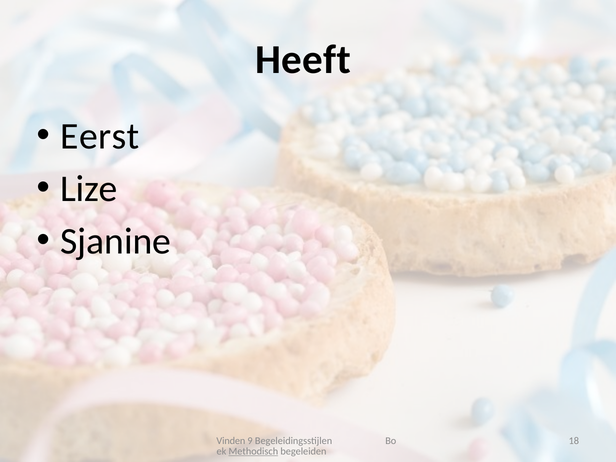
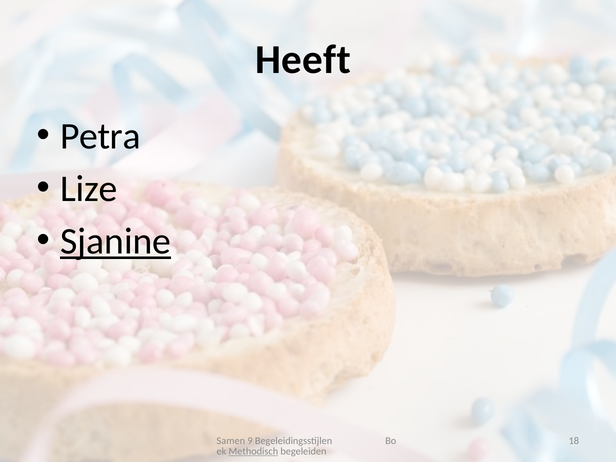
Eerst: Eerst -> Petra (100, 136)
Sjanine underline: none -> present (116, 241)
Vinden: Vinden -> Samen (231, 441)
